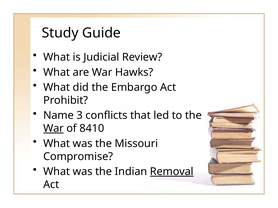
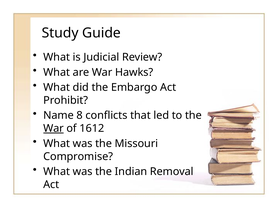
3: 3 -> 8 (80, 116)
8410: 8410 -> 1612 (92, 129)
Removal underline: present -> none (172, 172)
